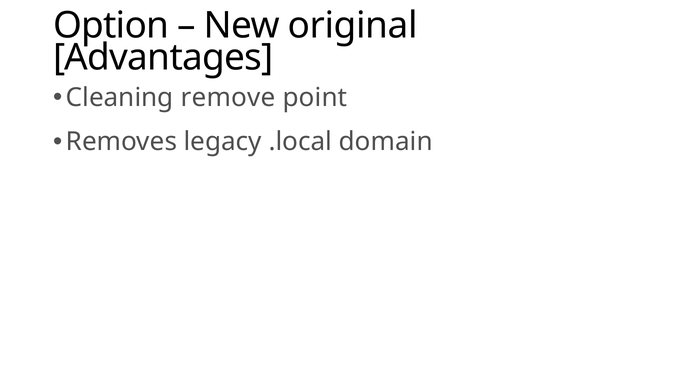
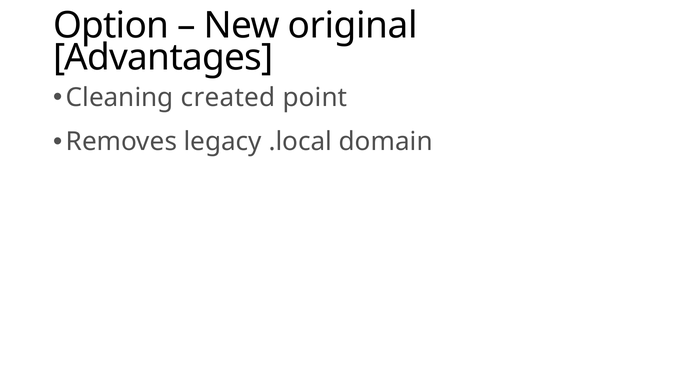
remove: remove -> created (228, 98)
